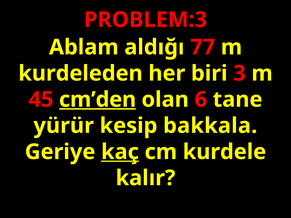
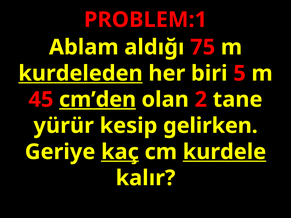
PROBLEM:3: PROBLEM:3 -> PROBLEM:1 (146, 20)
77: 77 -> 75 (203, 47)
kurdeleden underline: none -> present (81, 73)
3: 3 -> 5 (240, 73)
6: 6 -> 2 (201, 100)
bakkala: bakkala -> gelirken (210, 126)
kurdele underline: none -> present (224, 152)
